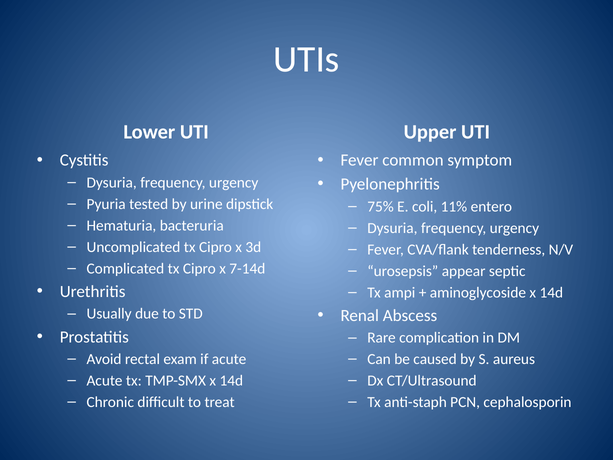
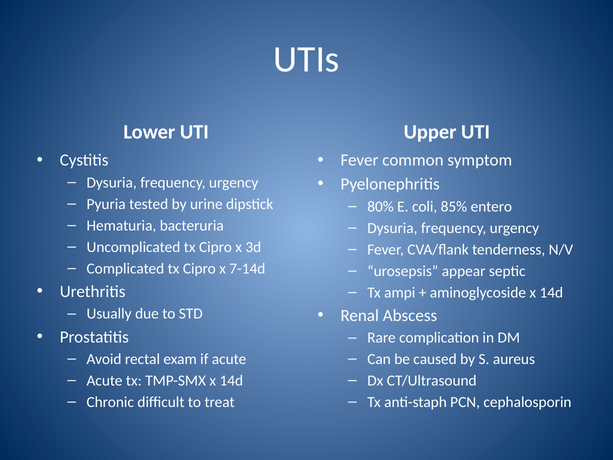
75%: 75% -> 80% (381, 206)
11%: 11% -> 85% (454, 206)
